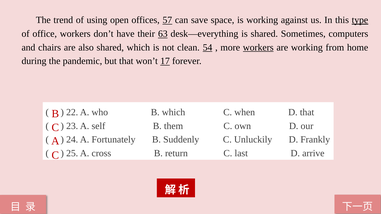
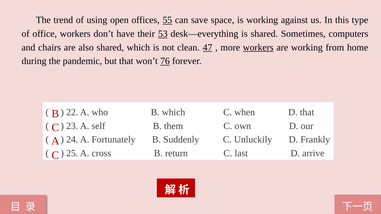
57: 57 -> 55 (167, 20)
type underline: present -> none (360, 20)
63: 63 -> 53 (163, 34)
54: 54 -> 47 (208, 47)
17: 17 -> 76 (165, 61)
